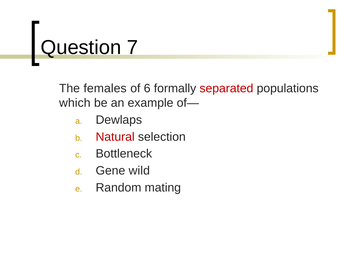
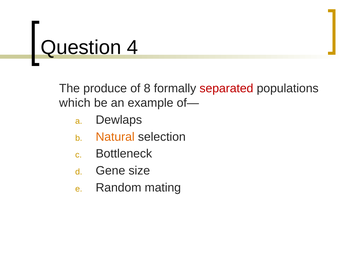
7: 7 -> 4 (132, 47)
females: females -> produce (105, 89)
6: 6 -> 8 (147, 89)
Natural colour: red -> orange (115, 137)
wild: wild -> size (139, 171)
